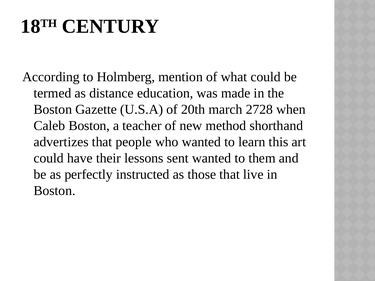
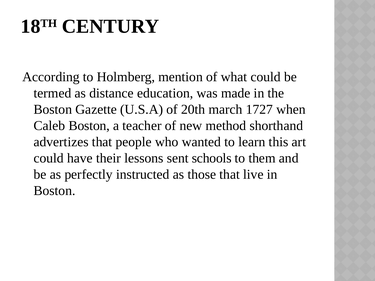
2728: 2728 -> 1727 (259, 110)
sent wanted: wanted -> schools (212, 158)
